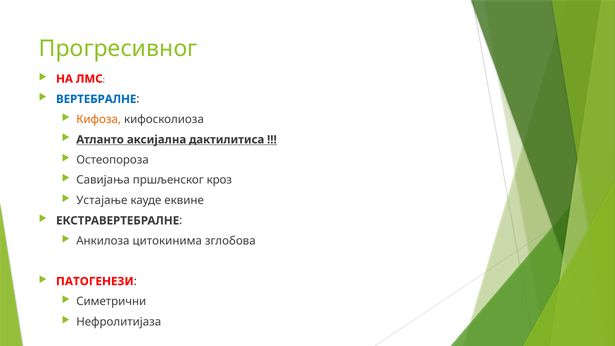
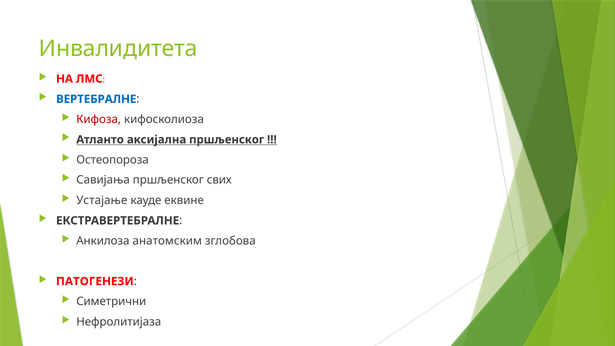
Прогресивног: Прогресивног -> Инвалидитета (118, 49)
Кифоза colour: orange -> red (99, 119)
аксијална дактилитиса: дактилитиса -> пршљенског (227, 140)
кроз: кроз -> свих (219, 180)
цитокинима: цитокинима -> анатомским (167, 241)
